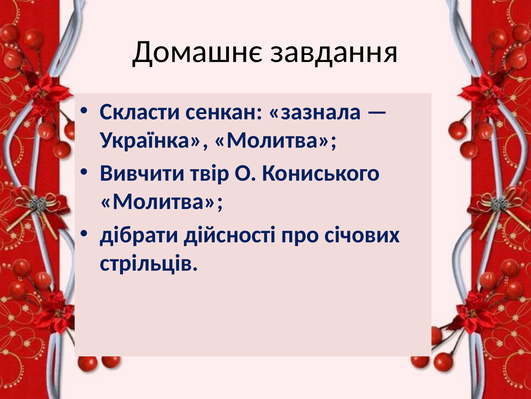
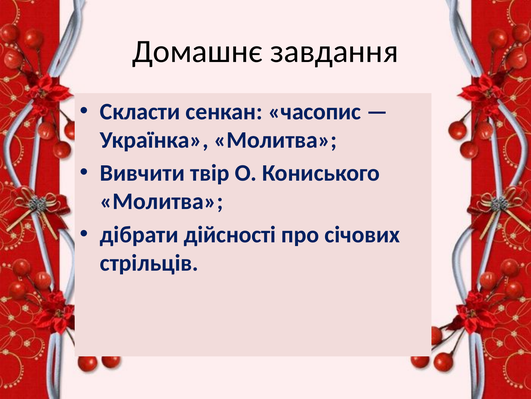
зазнала: зазнала -> часопис (315, 111)
